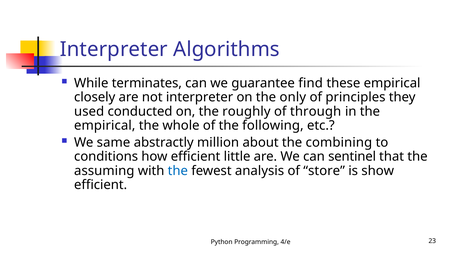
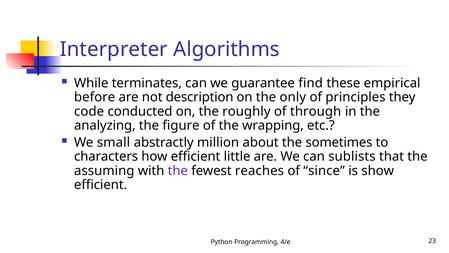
closely: closely -> before (95, 97)
not interpreter: interpreter -> description (200, 97)
used: used -> code (89, 111)
empirical: empirical -> analyzing (105, 125)
whole: whole -> figure (181, 125)
following: following -> wrapping (273, 125)
same: same -> small (113, 142)
combining: combining -> sometimes (339, 142)
conditions: conditions -> characters (106, 156)
sentinel: sentinel -> sublists (352, 156)
the colour: blue -> purple (178, 170)
analysis: analysis -> reaches (259, 170)
store: store -> since (324, 170)
